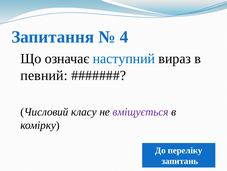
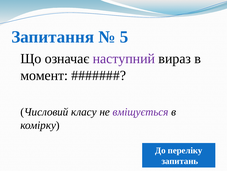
4: 4 -> 5 (124, 37)
наступний colour: blue -> purple (124, 58)
певний: певний -> момент (44, 75)
